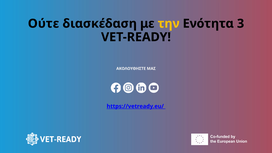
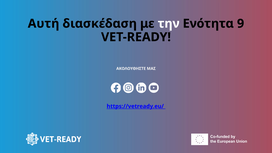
Ούτε: Ούτε -> Αυτή (44, 24)
την colour: yellow -> white (169, 24)
3: 3 -> 9 (241, 24)
